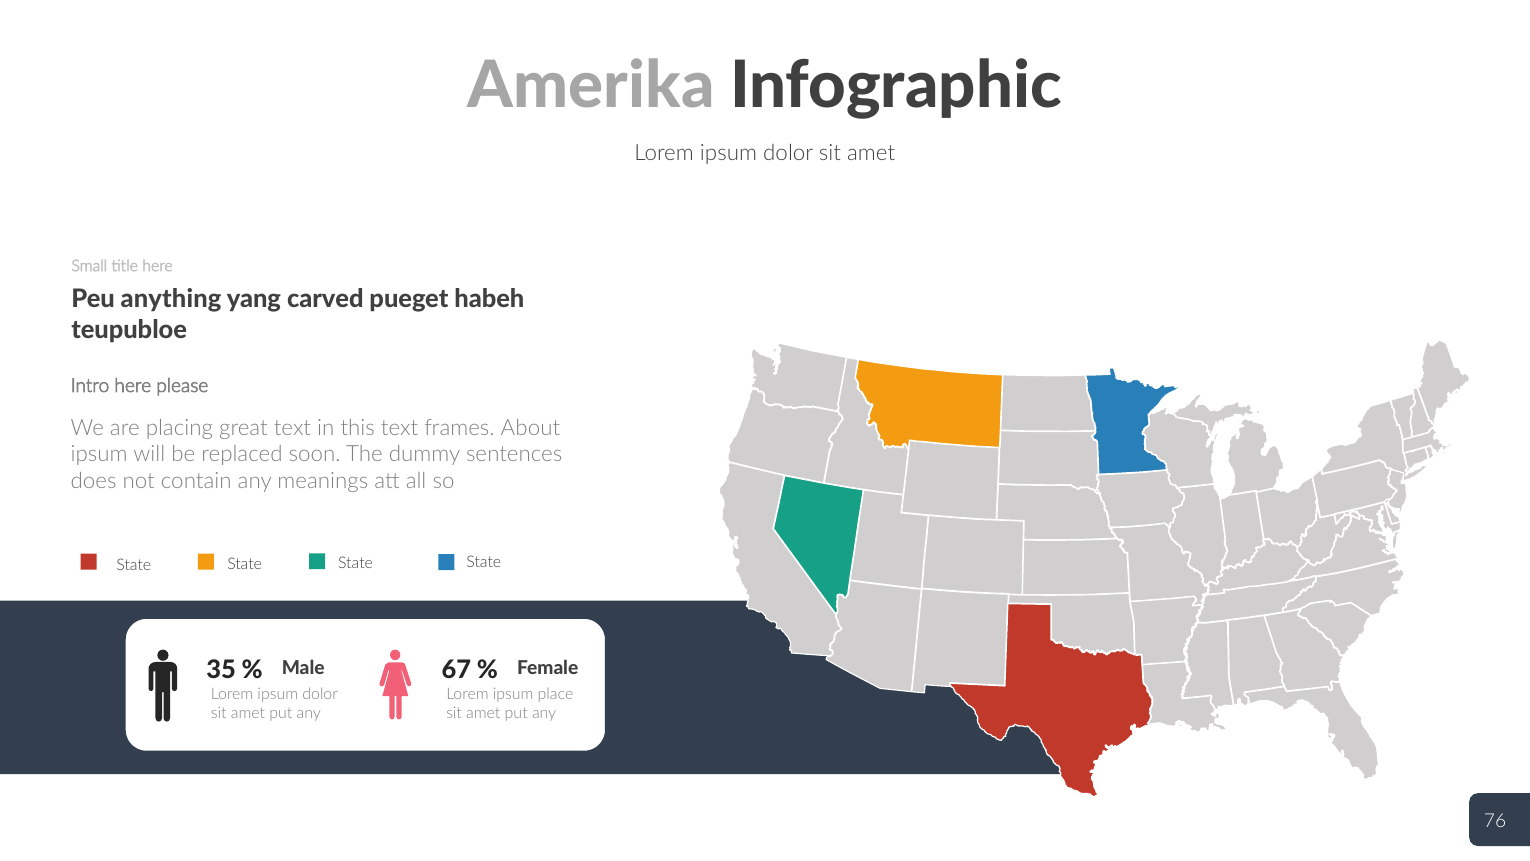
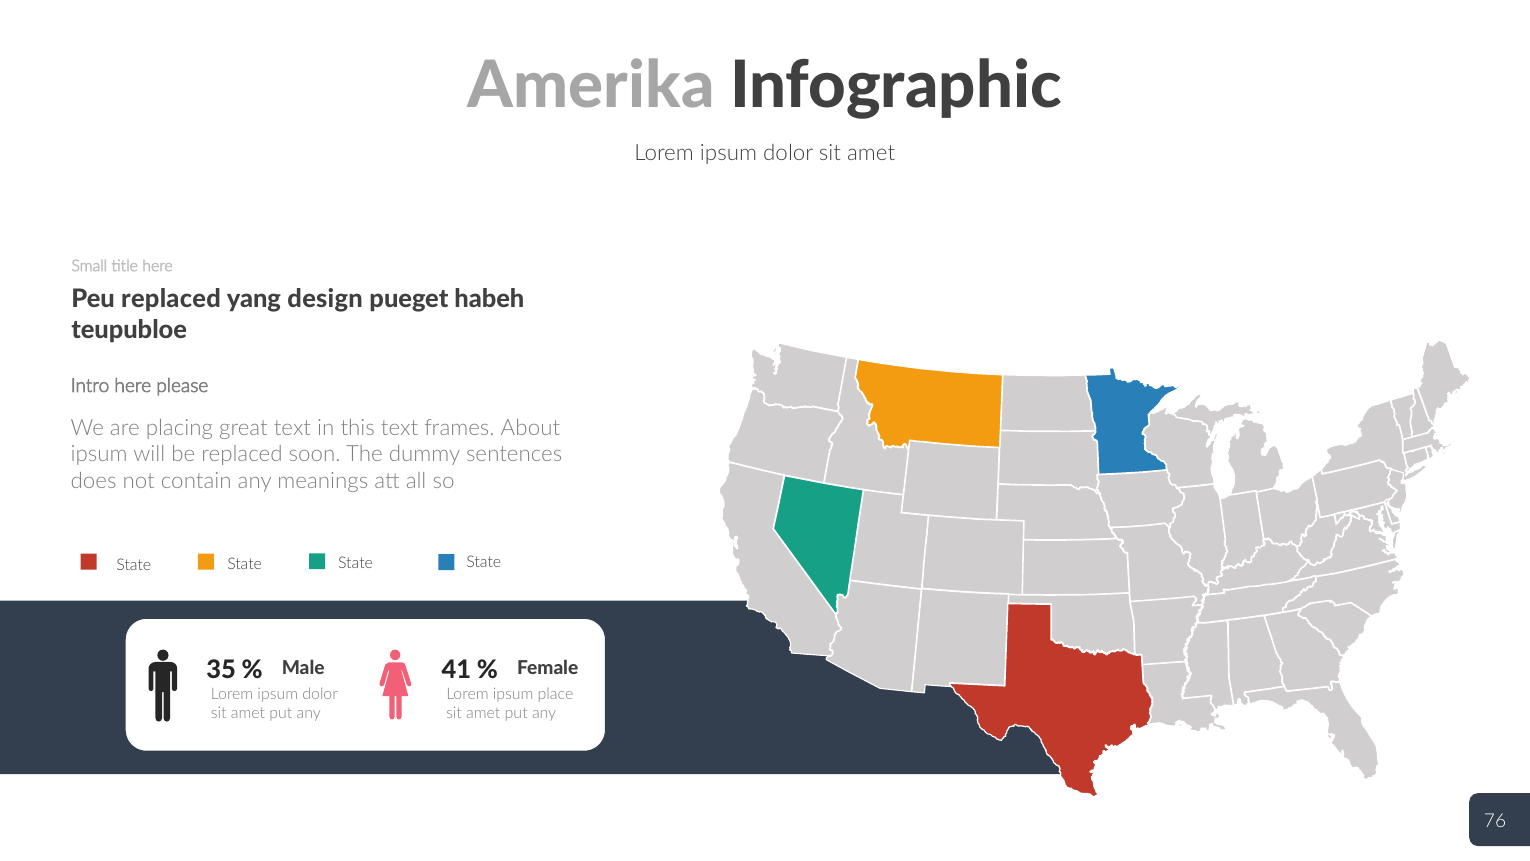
Peu anything: anything -> replaced (171, 299)
carved: carved -> design (325, 299)
67: 67 -> 41 (456, 669)
